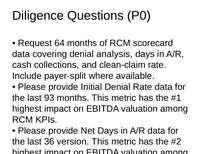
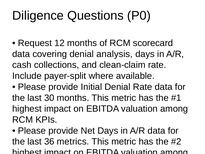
64: 64 -> 12 (60, 43)
93: 93 -> 30 (49, 98)
version: version -> metrics (73, 141)
